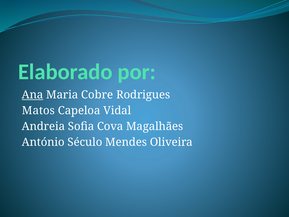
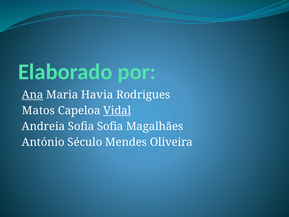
Cobre: Cobre -> Havia (97, 95)
Vidal underline: none -> present (117, 111)
Sofia Cova: Cova -> Sofia (110, 126)
